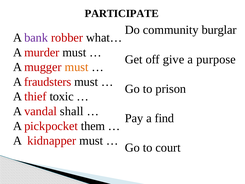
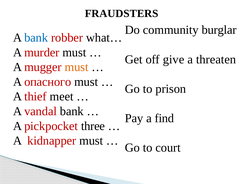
PARTICIPATE: PARTICIPATE -> FRAUDSTERS (122, 14)
bank colour: purple -> blue (36, 38)
purpose: purpose -> threaten (216, 59)
fraudsters: fraudsters -> опасного (48, 82)
toxic: toxic -> meet (62, 96)
vandal shall: shall -> bank (72, 111)
them: them -> three (93, 126)
